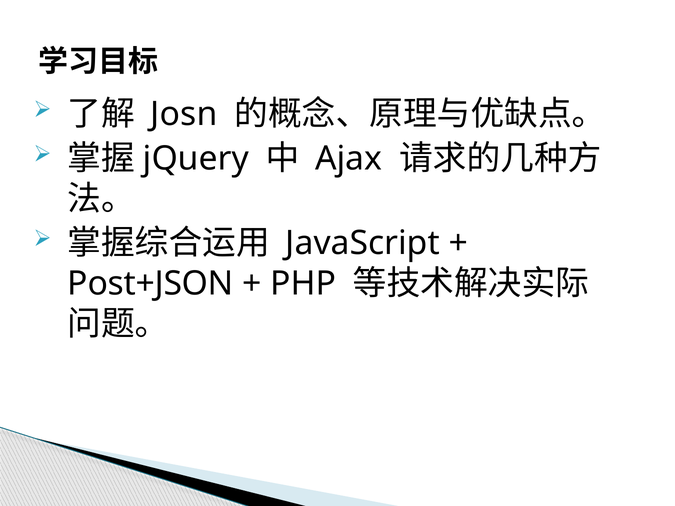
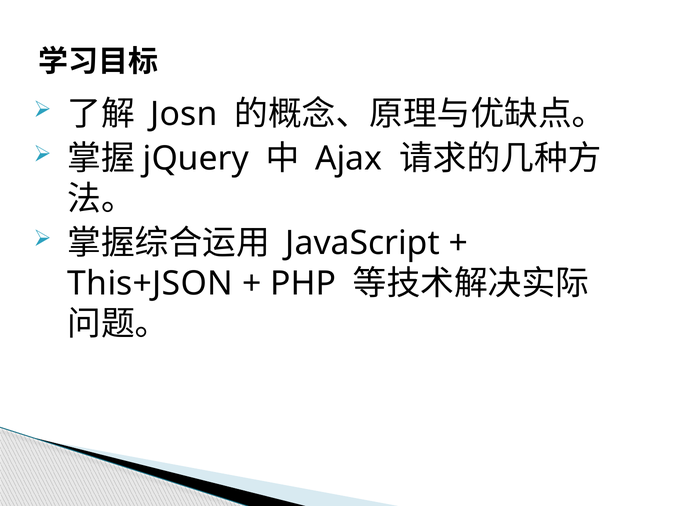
Post+JSON: Post+JSON -> This+JSON (150, 284)
